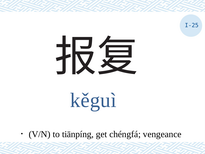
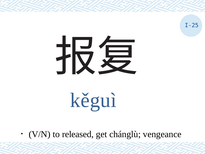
tiānpíng: tiānpíng -> released (78, 134)
chéngfá: chéngfá -> chánglù (125, 134)
